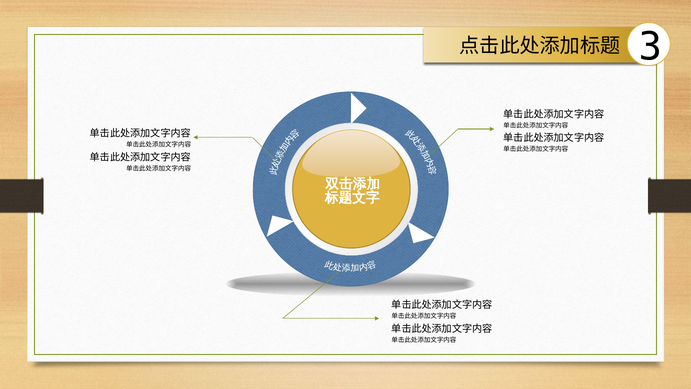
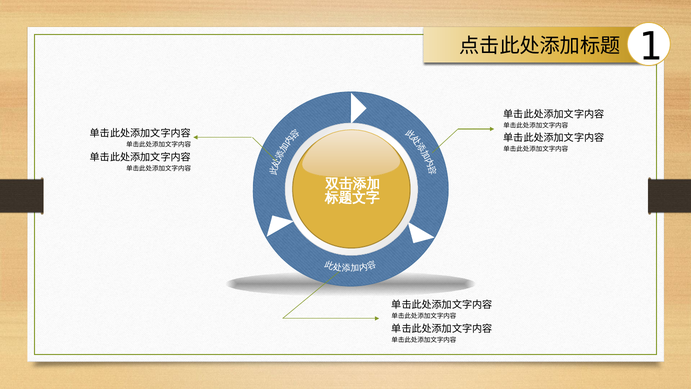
3: 3 -> 1 (650, 47)
